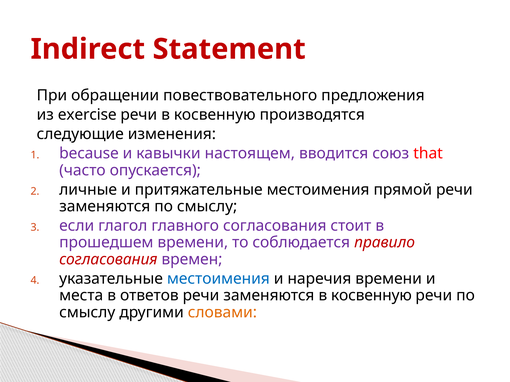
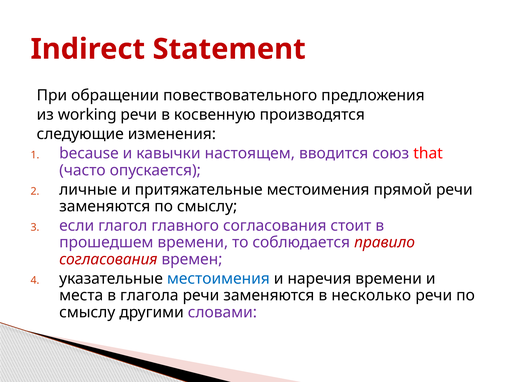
exercise: exercise -> working (87, 115)
ответов: ответов -> глагола (149, 296)
заменяются в косвенную: косвенную -> несколько (371, 296)
словами colour: orange -> purple (222, 313)
